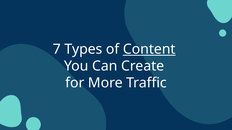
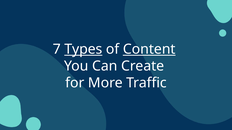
Types underline: none -> present (83, 49)
